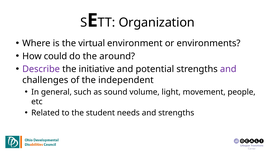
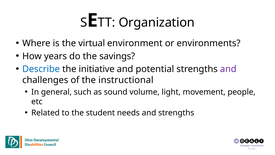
could: could -> years (55, 56)
around: around -> savings (117, 56)
Describe colour: purple -> blue (41, 69)
independent: independent -> instructional (126, 80)
